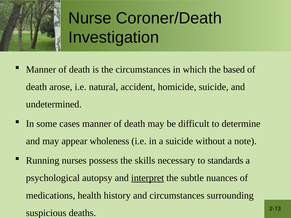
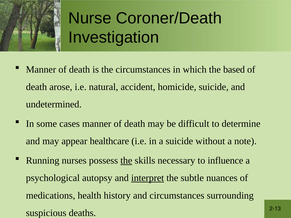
wholeness: wholeness -> healthcare (109, 141)
the underline: none -> present (126, 161)
standards: standards -> influence (225, 161)
